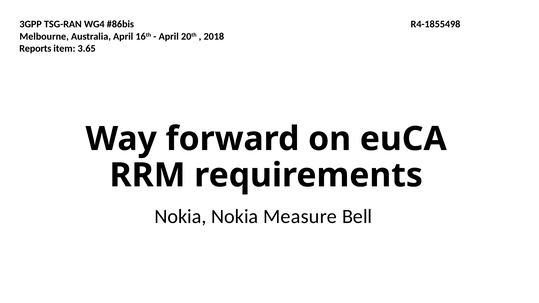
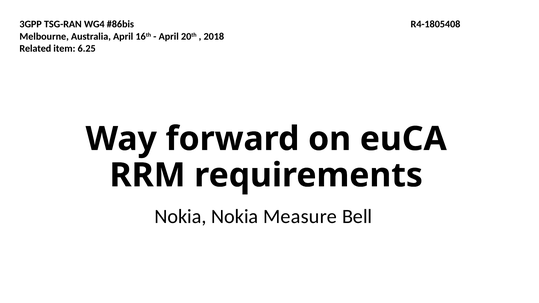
R4-1855498: R4-1855498 -> R4-1805408 (435, 24)
Reports: Reports -> Related (35, 49)
3.65: 3.65 -> 6.25 (87, 49)
